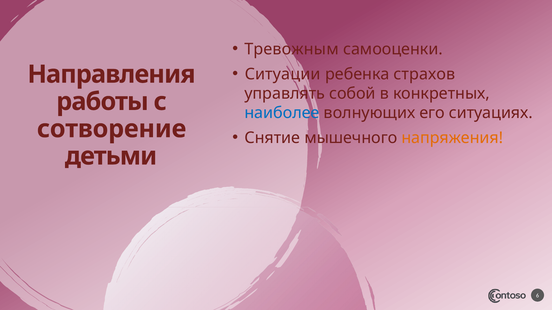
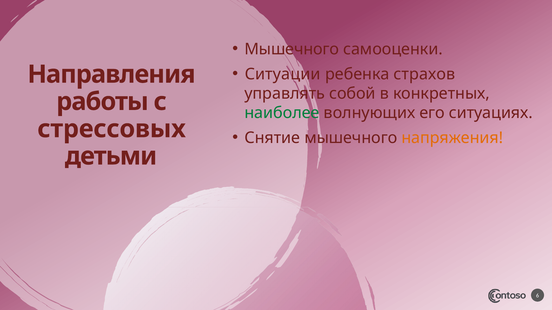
Тревожным: Тревожным -> Мышечного (292, 49)
наиболее colour: blue -> green (282, 113)
сотворение: сотворение -> стрессовых (112, 129)
